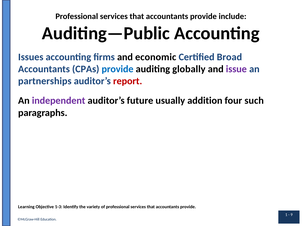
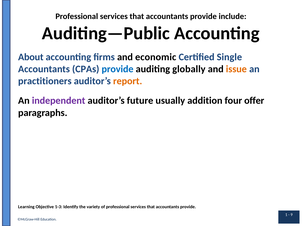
Issues: Issues -> About (31, 57)
Broad: Broad -> Single (229, 57)
issue colour: purple -> orange (236, 69)
partnerships: partnerships -> practitioners (45, 81)
report colour: red -> orange (128, 81)
such: such -> offer (254, 101)
